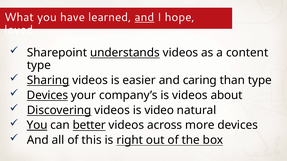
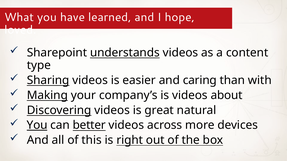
and underline: present -> none (144, 17)
than type: type -> with (260, 80)
Devices: Devices -> Making (47, 95)
video: video -> great (159, 110)
